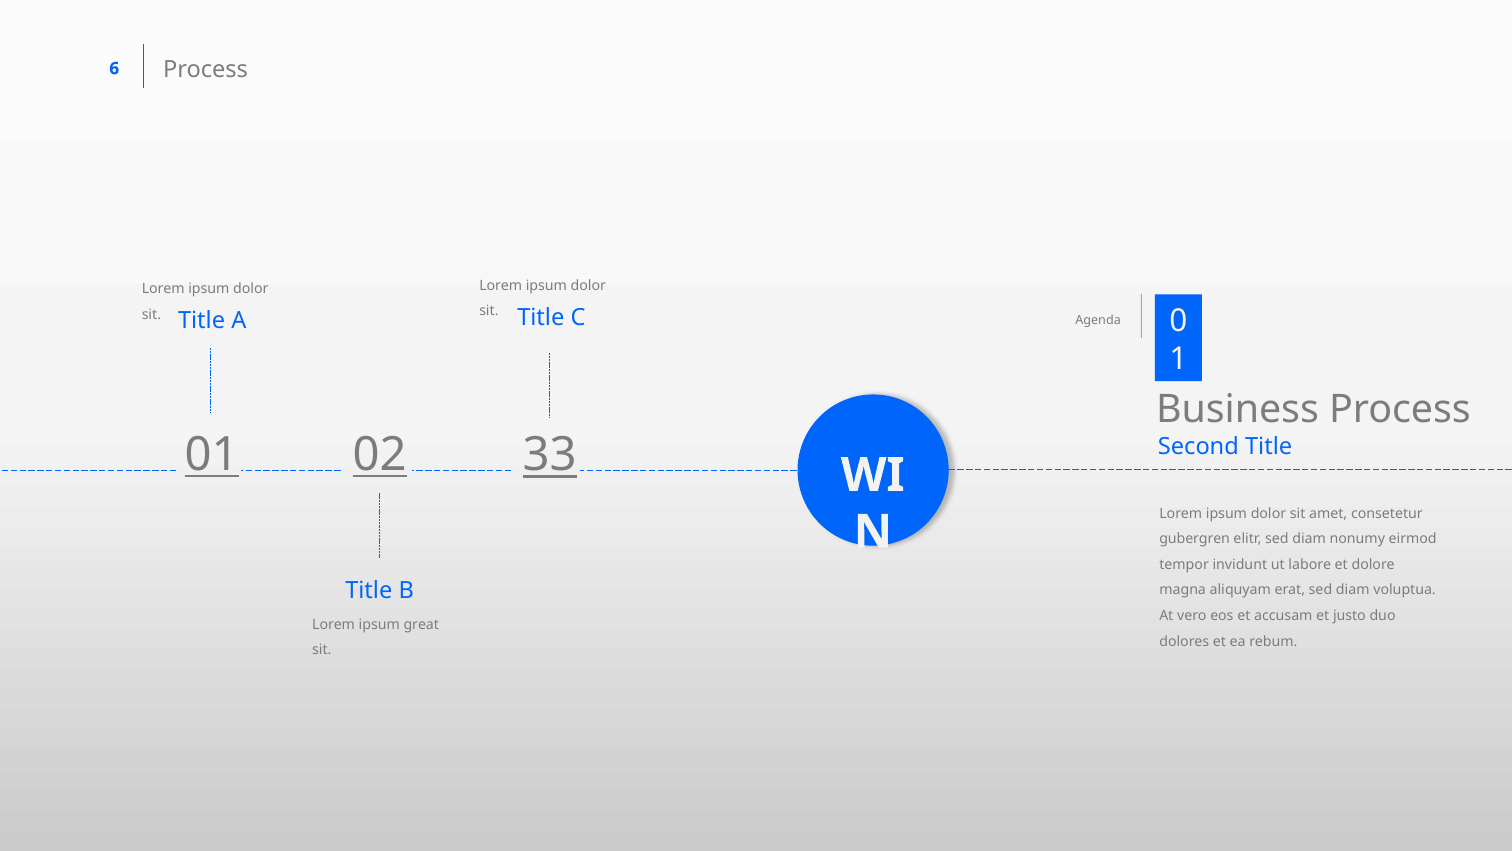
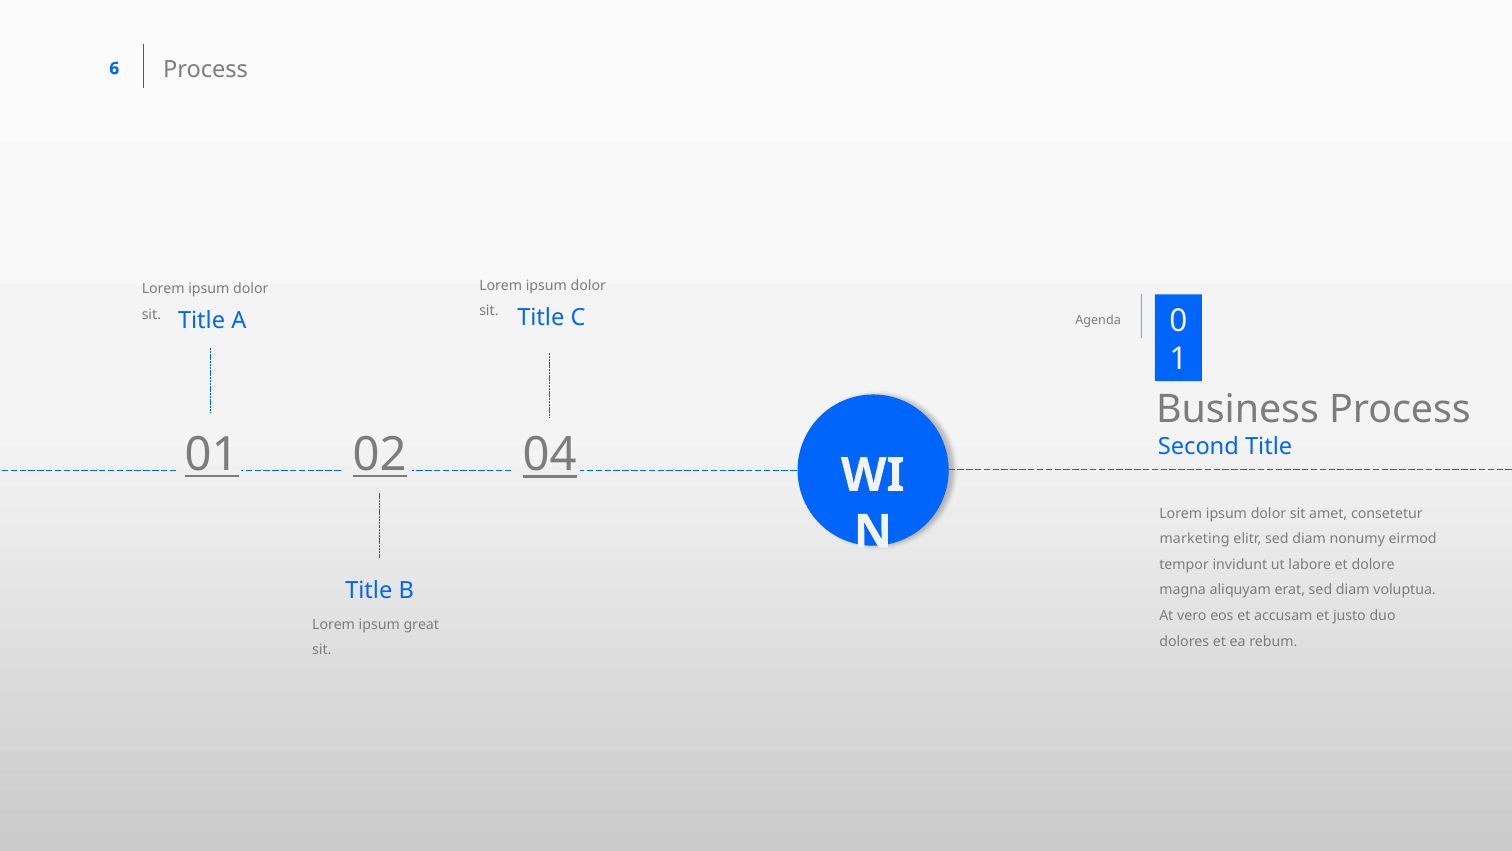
33: 33 -> 04 (550, 455)
gubergren: gubergren -> marketing (1195, 539)
